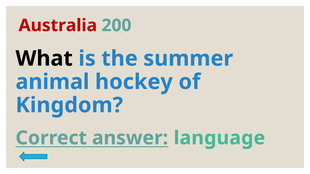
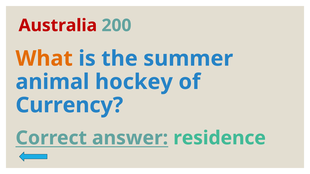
What colour: black -> orange (44, 59)
Kingdom: Kingdom -> Currency (69, 105)
language: language -> residence (220, 138)
